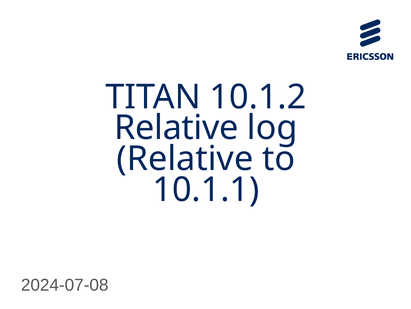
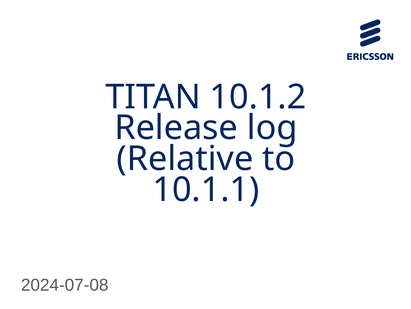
Relative: Relative -> Release (176, 128)
